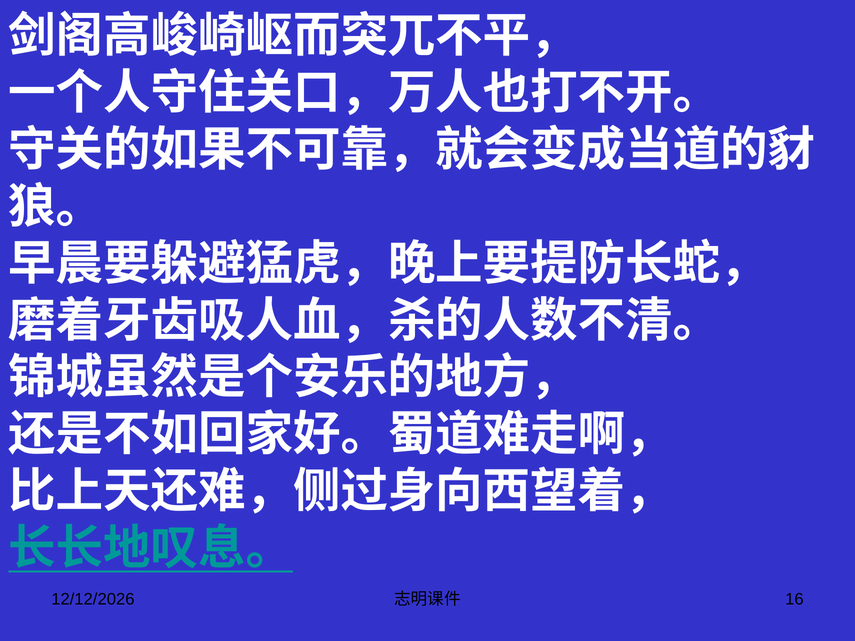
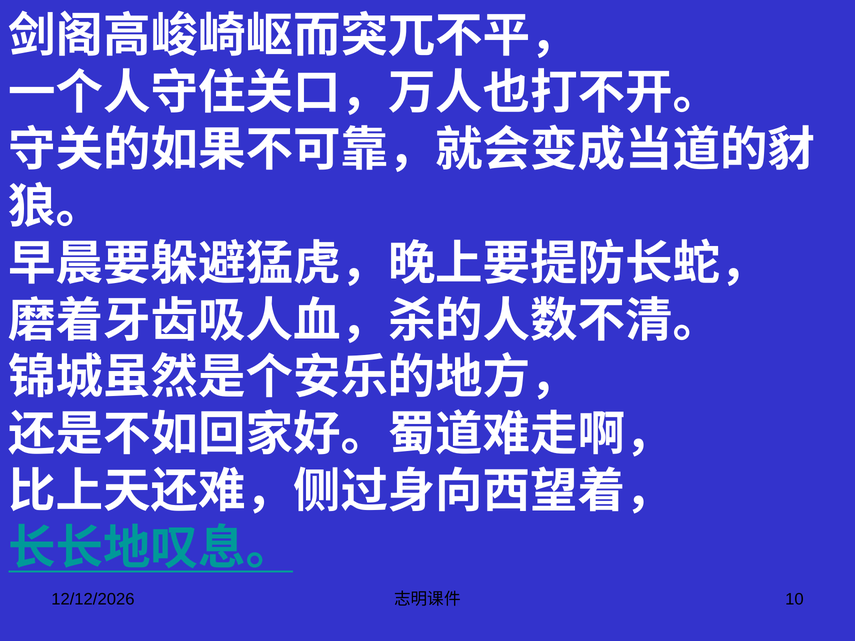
16: 16 -> 10 (794, 599)
